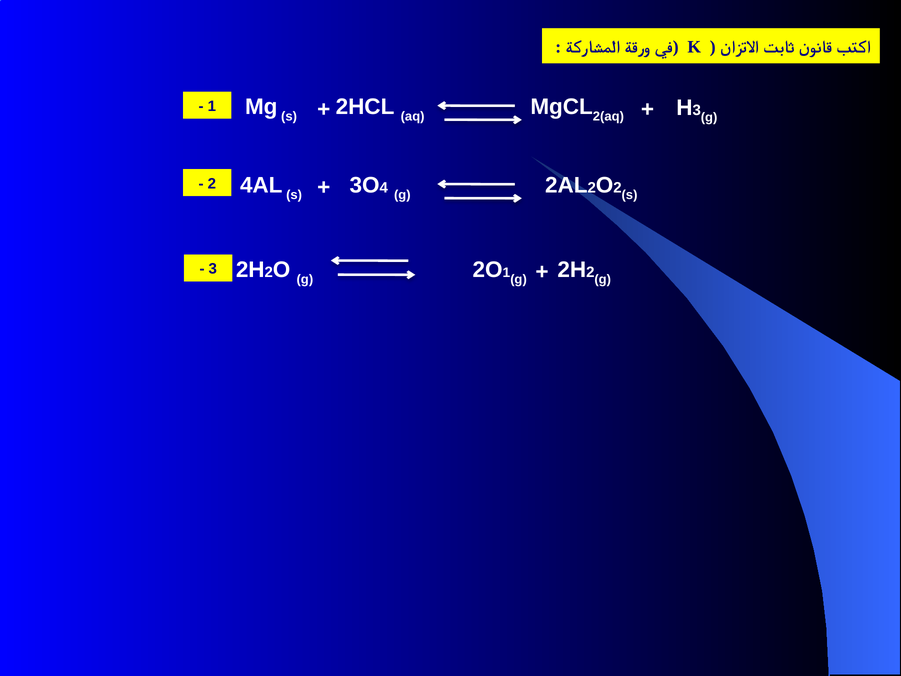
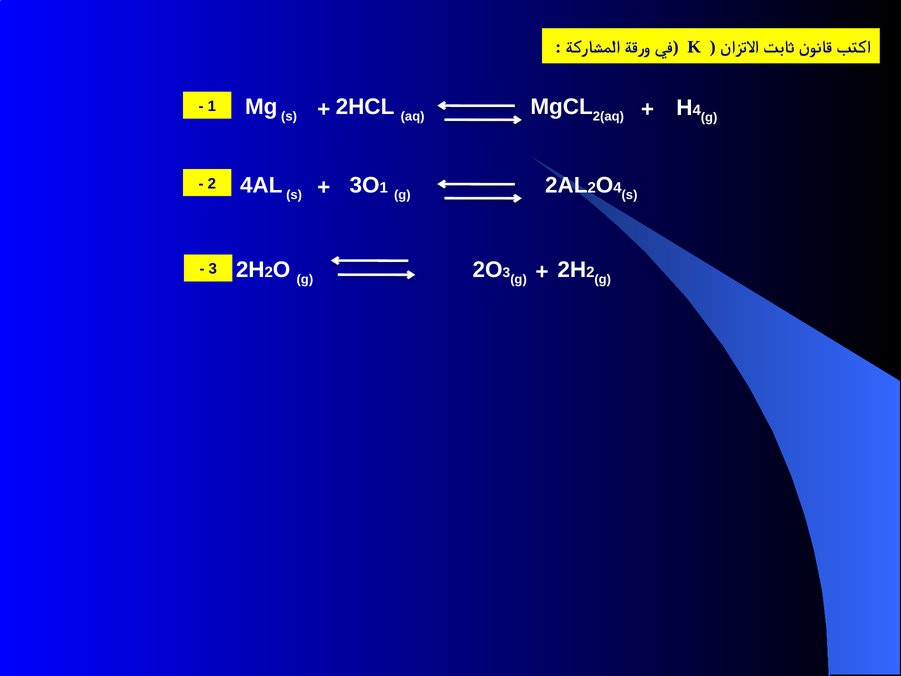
3: 3 -> 4 (697, 110)
4: 4 -> 1 (384, 188)
2: 2 -> 4 (617, 188)
1: 1 -> 3 (506, 272)
